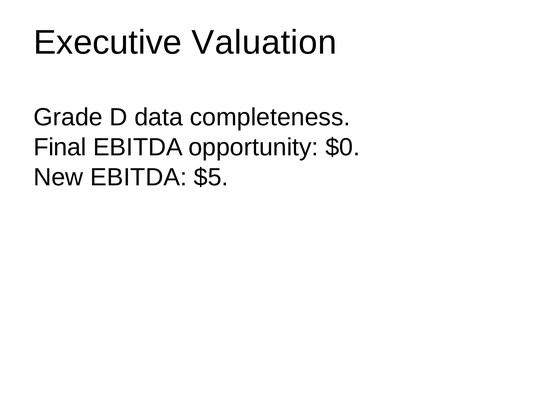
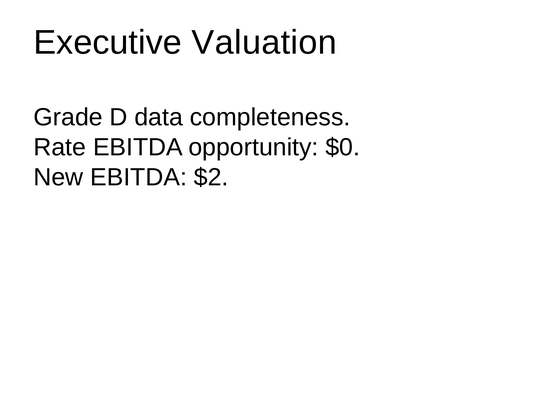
Final: Final -> Rate (60, 147)
$5: $5 -> $2 (211, 177)
